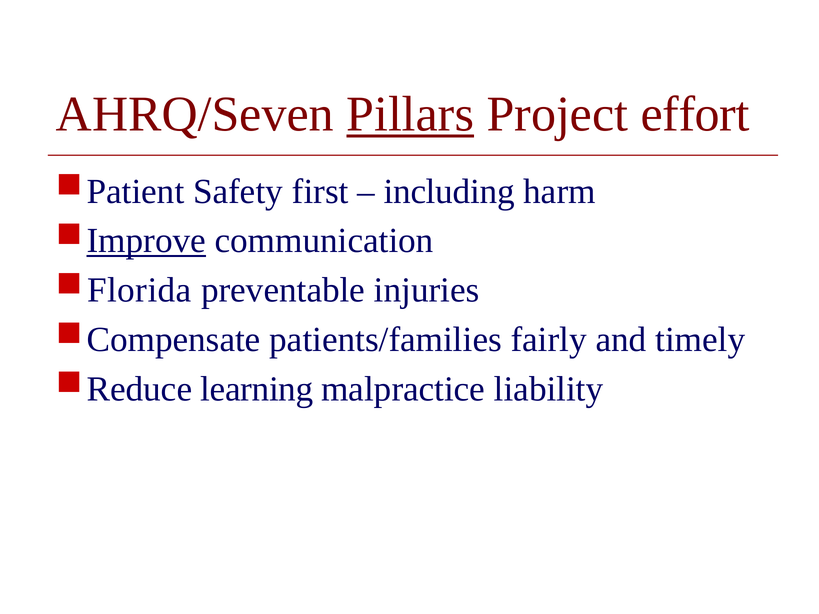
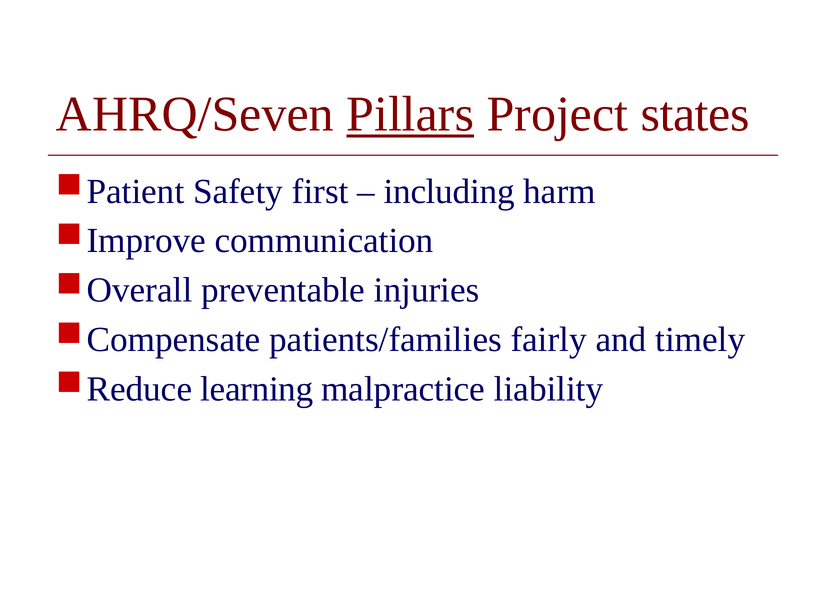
effort: effort -> states (695, 114)
Improve underline: present -> none (146, 241)
Florida: Florida -> Overall (139, 290)
